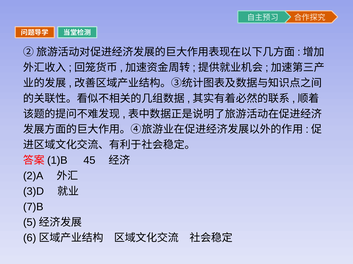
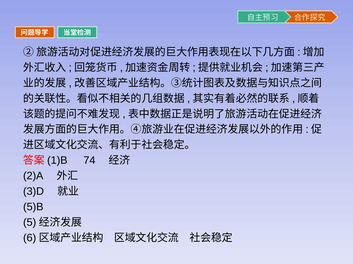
45: 45 -> 74 (89, 161)
7)B: 7)B -> 5)B (33, 207)
